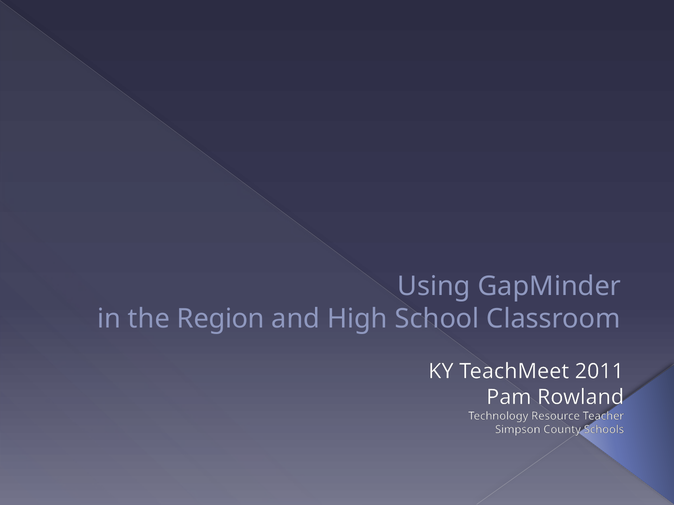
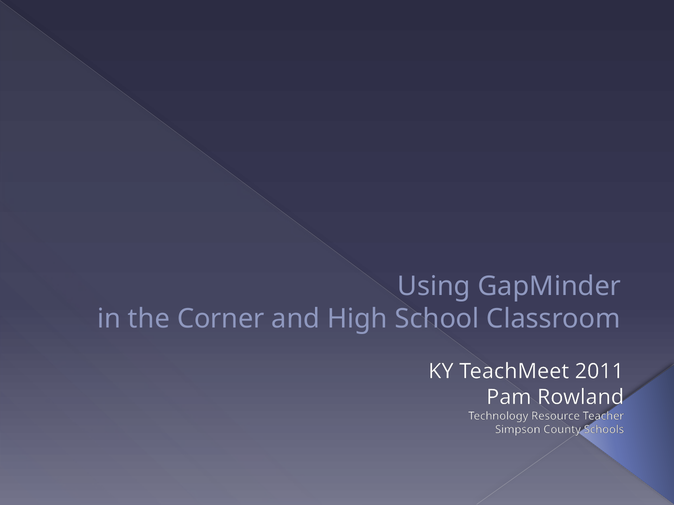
Region: Region -> Corner (221, 319)
